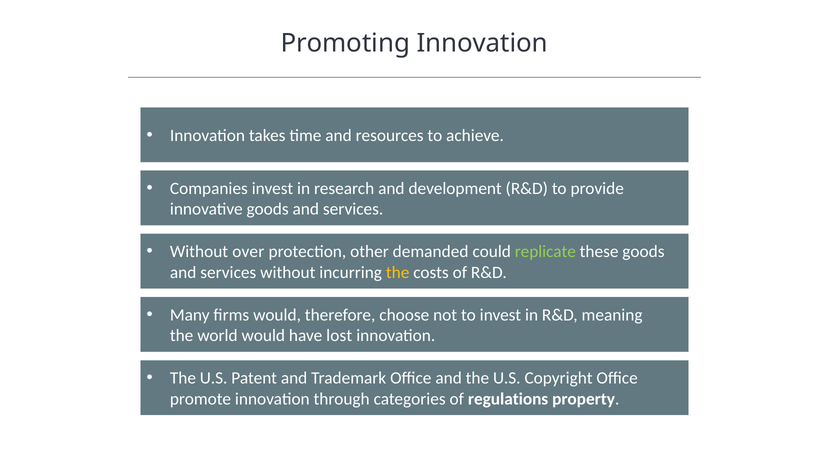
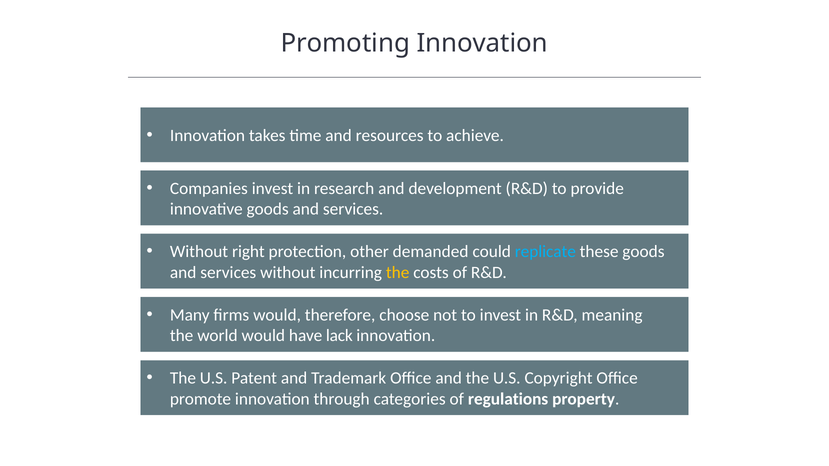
over: over -> right (248, 252)
replicate colour: light green -> light blue (545, 252)
lost: lost -> lack (339, 336)
